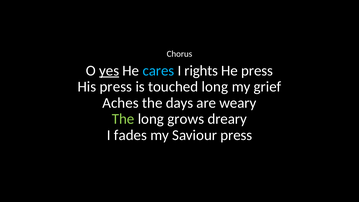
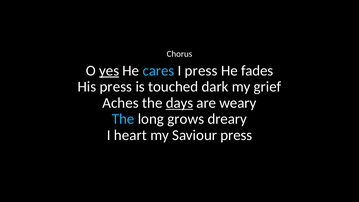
I rights: rights -> press (201, 71)
He press: press -> fades (257, 71)
touched long: long -> dark (215, 87)
days underline: none -> present (179, 103)
The colour: light green -> light blue (123, 119)
fades: fades -> heart (130, 135)
